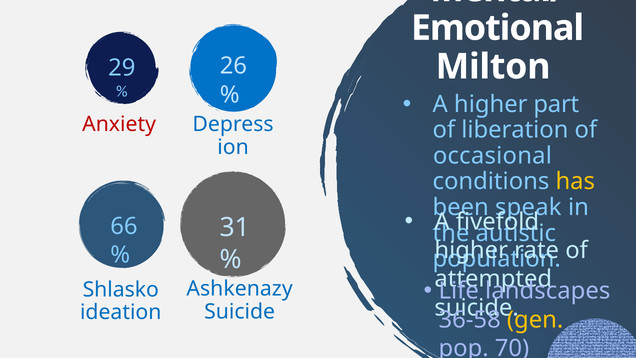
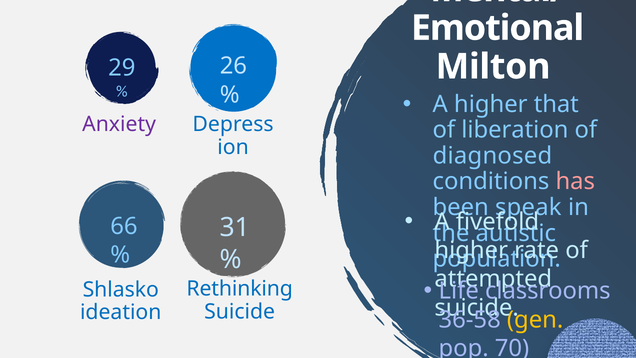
part: part -> that (556, 104)
Anxiety colour: red -> purple (119, 124)
occasional: occasional -> diagnosed (492, 156)
has colour: yellow -> pink (575, 181)
landscapes: landscapes -> classrooms (548, 291)
Ashkenazy: Ashkenazy -> Rethinking (240, 289)
